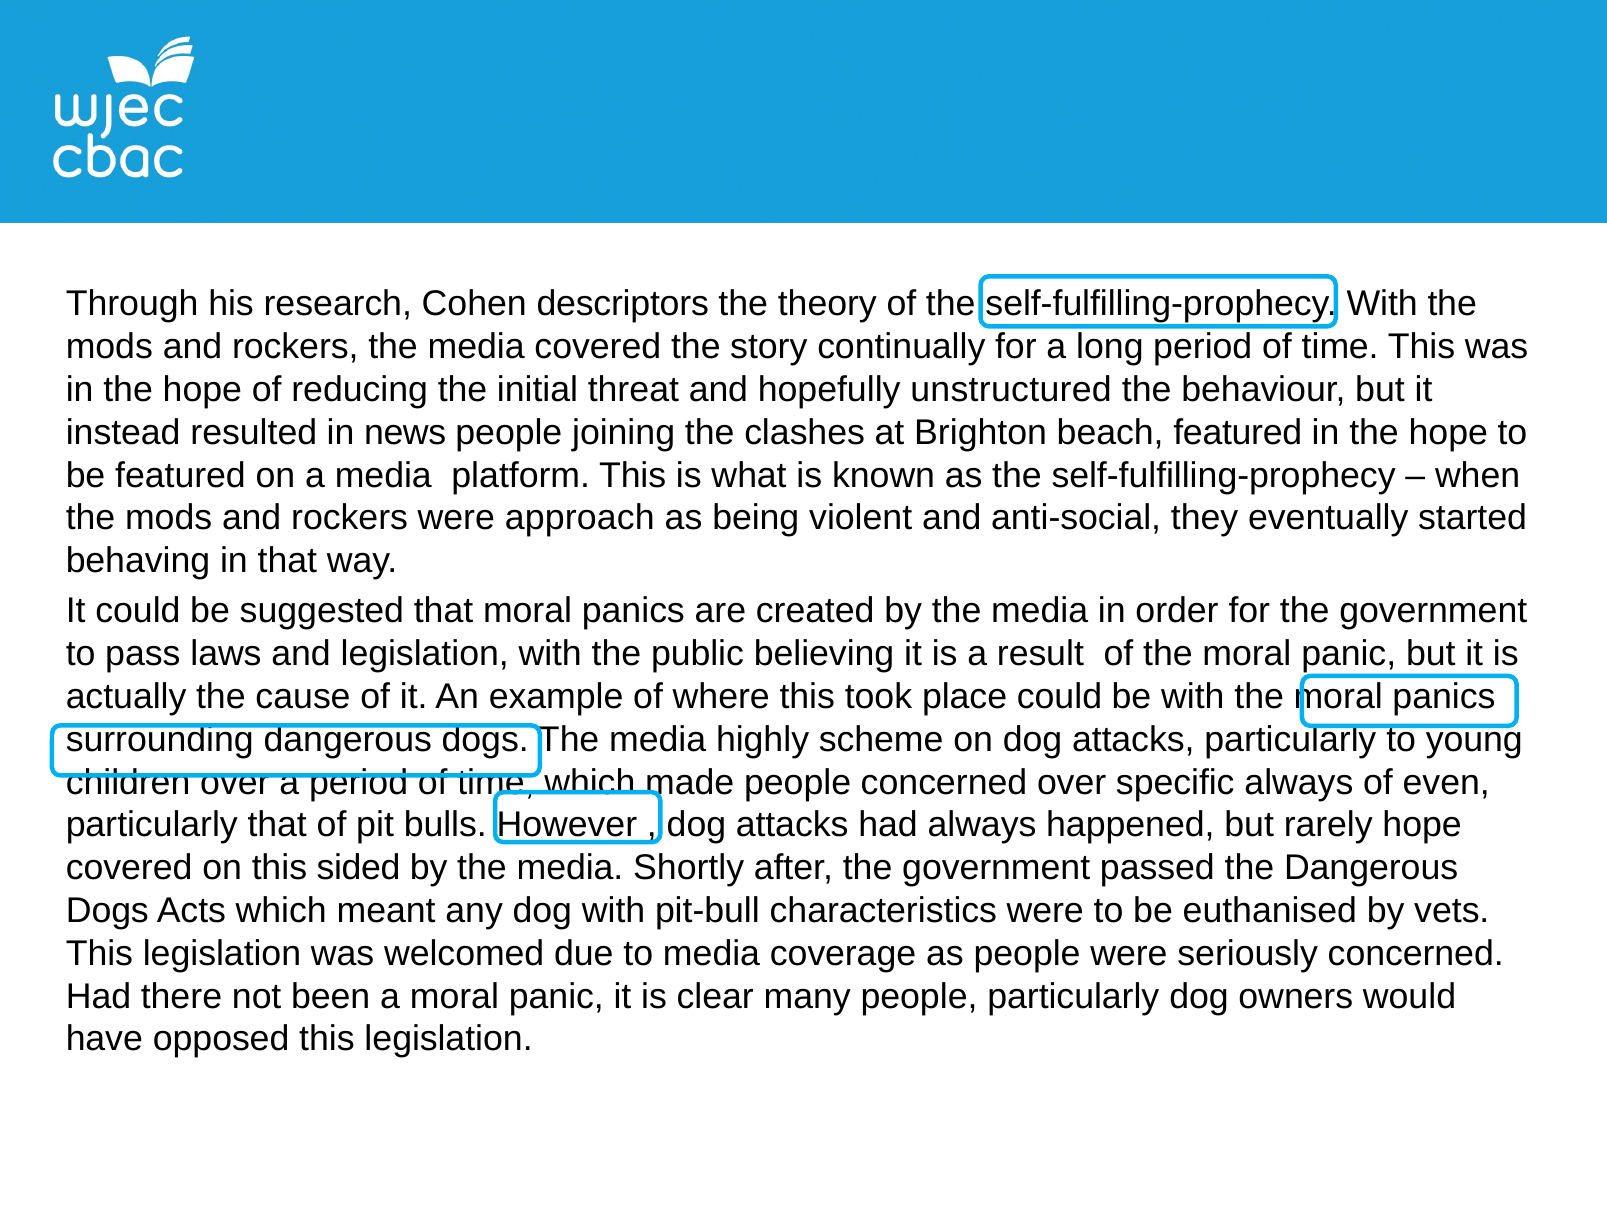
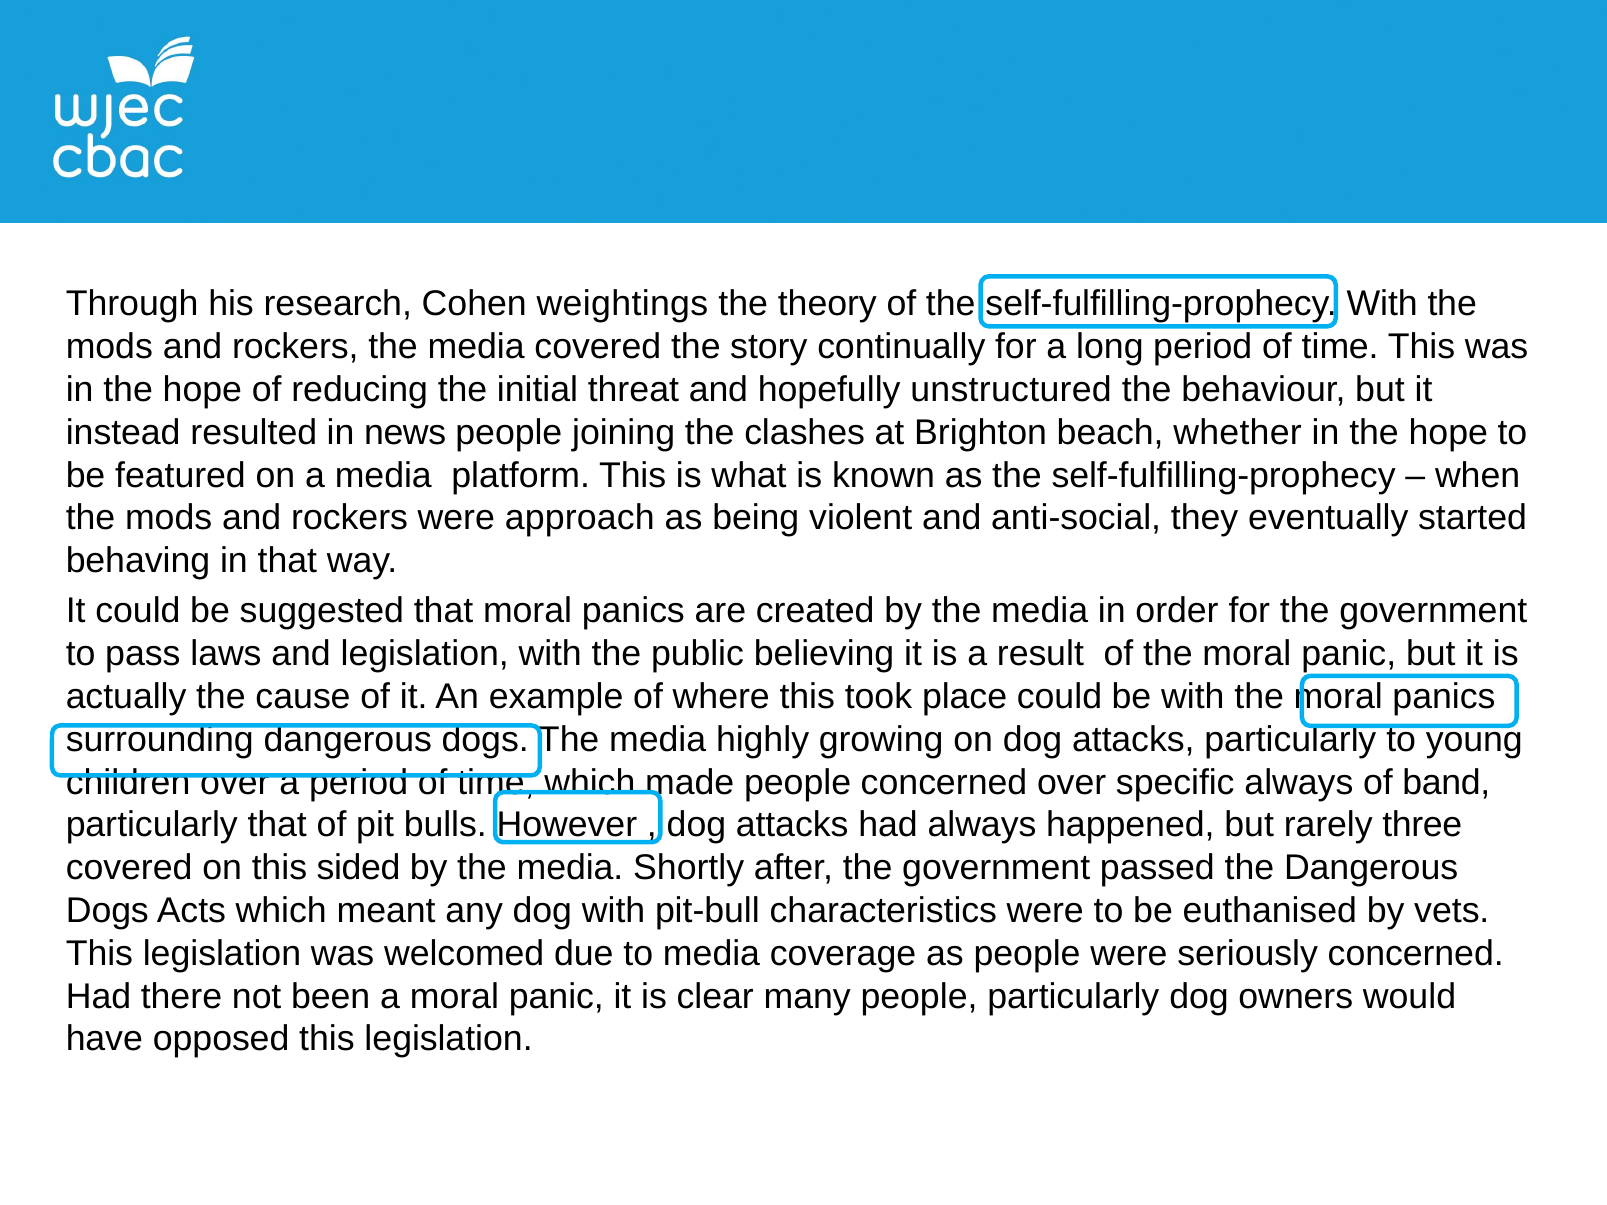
descriptors: descriptors -> weightings (622, 304)
beach featured: featured -> whether (1238, 433)
scheme: scheme -> growing (881, 740)
even: even -> band (1446, 782)
rarely hope: hope -> three (1422, 825)
